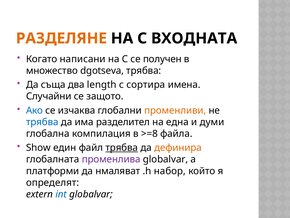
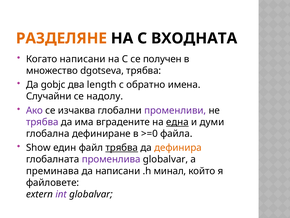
съща: съща -> gobjc (53, 85)
сортира: сортира -> обратно (146, 85)
защото: защото -> надолу (105, 96)
Ако colour: blue -> purple (34, 110)
променливи colour: orange -> purple (175, 110)
трябва colour: blue -> purple (42, 122)
разделител: разделител -> вградените (123, 122)
една underline: none -> present (177, 122)
компилация: компилация -> дефиниране (101, 133)
>=8: >=8 -> >=0 (149, 133)
платформи: платформи -> преминава (53, 171)
да нмаляват: нмаляват -> написани (118, 171)
набор: набор -> минал (170, 171)
определят: определят -> файловете (53, 182)
int colour: blue -> purple (61, 194)
